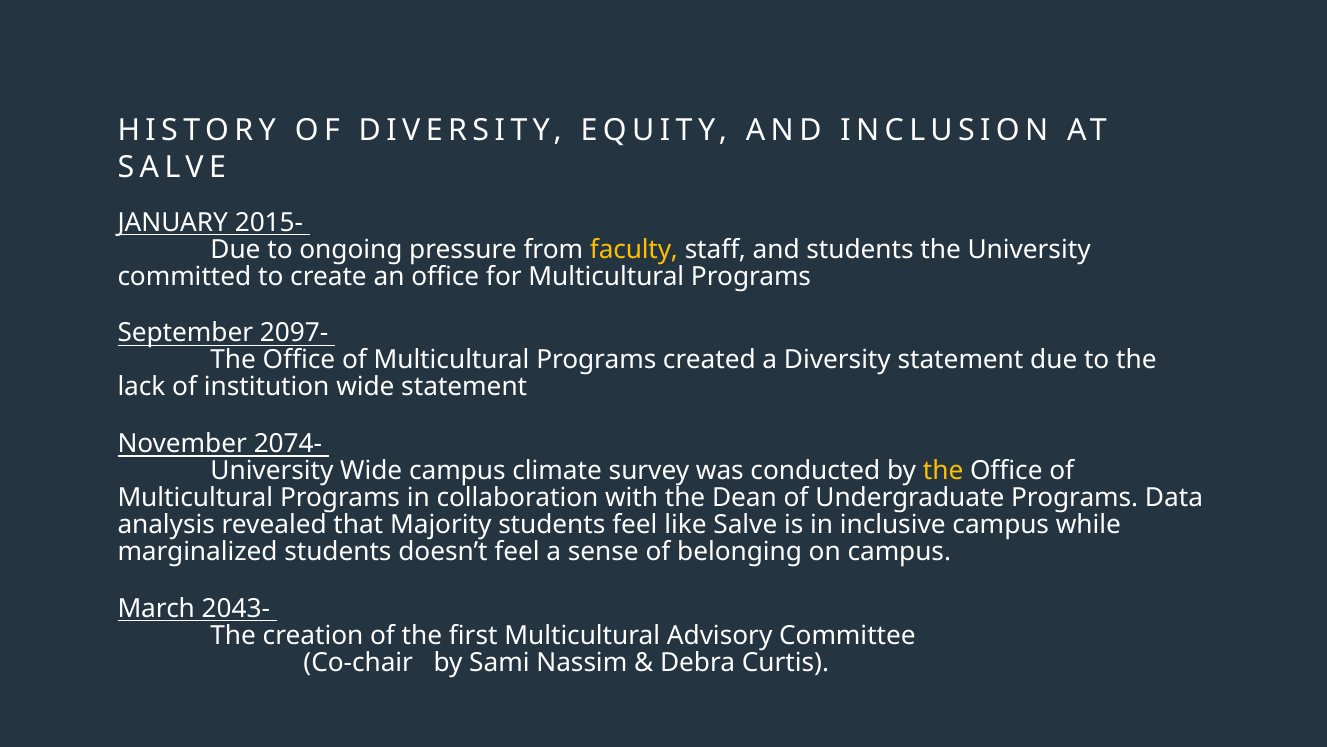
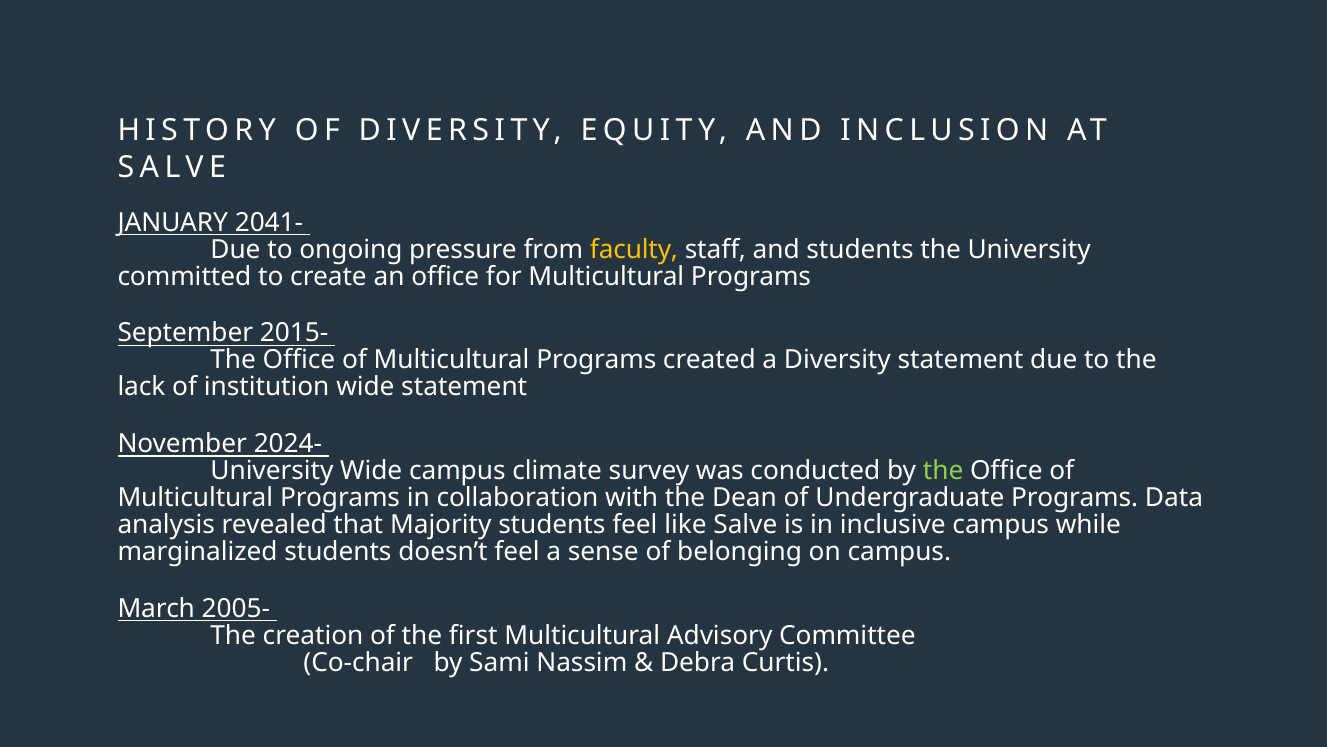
2015-: 2015- -> 2041- (269, 222)
2097-: 2097- -> 2015- (294, 333)
2074-: 2074- -> 2024- (288, 444)
the colour: yellow -> light green (943, 471)
2043-: 2043- -> 2005- (236, 608)
